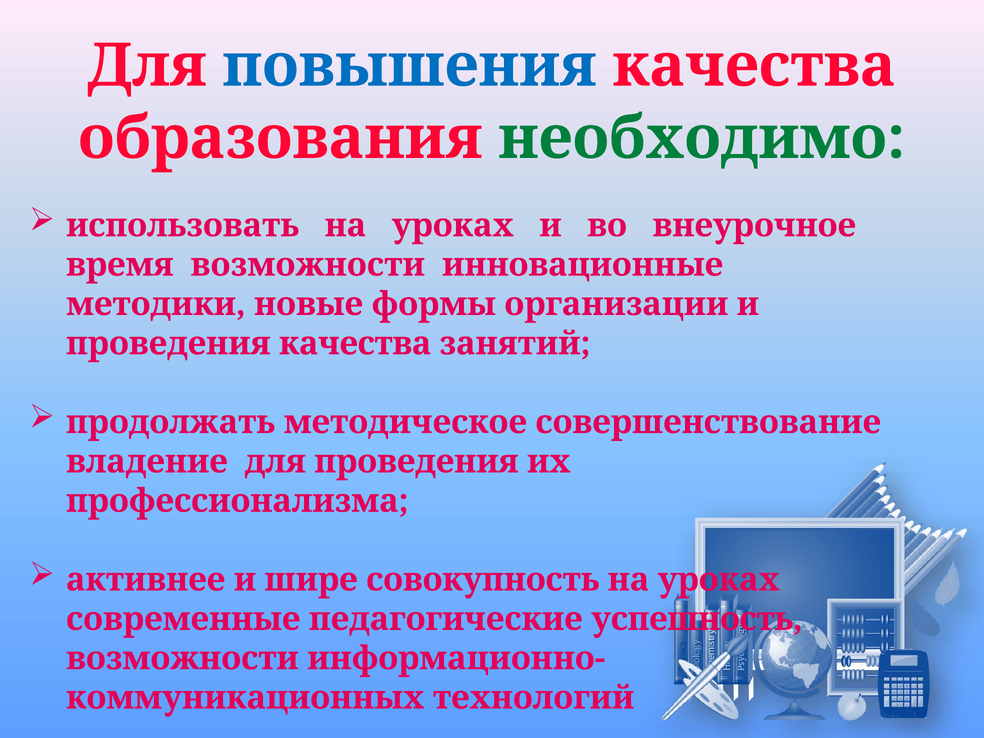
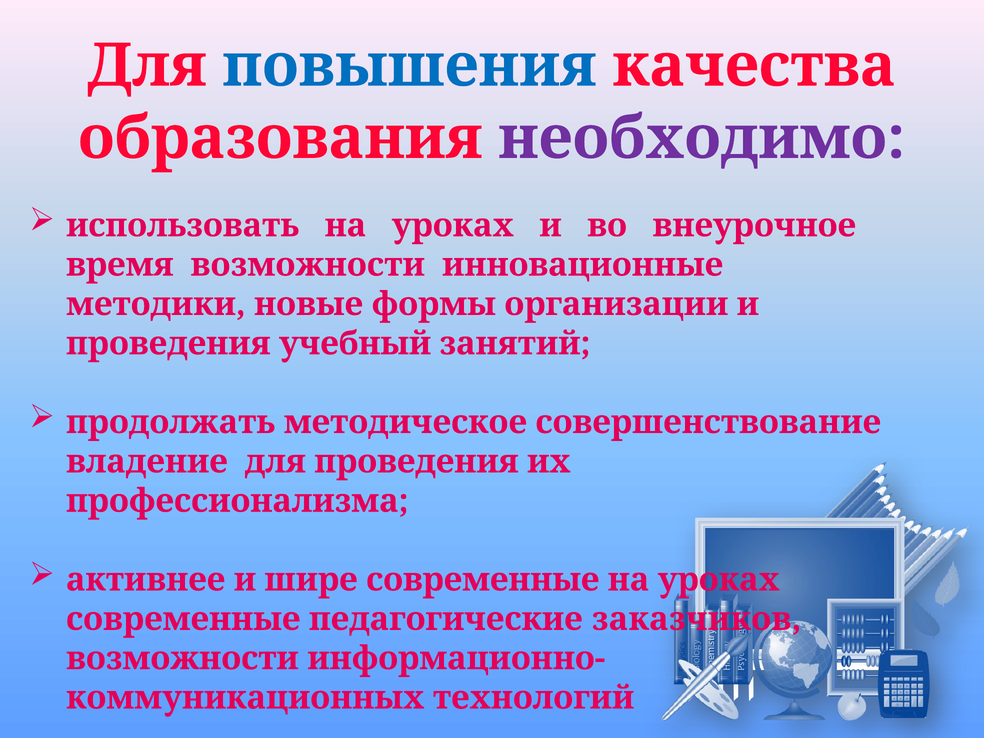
необходимо colour: green -> purple (702, 138)
проведения качества: качества -> учебный (355, 344)
шире совокупность: совокупность -> современные (483, 580)
успешность: успешность -> заказчиков (697, 619)
